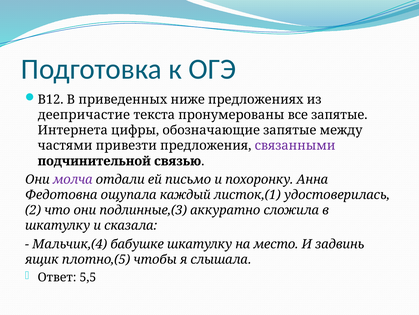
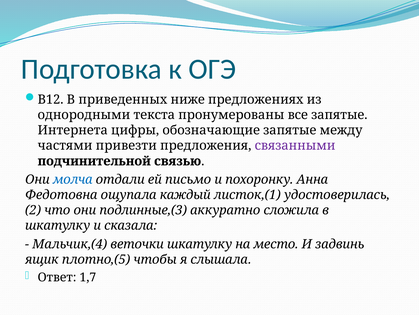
деепричастие: деепричастие -> однородными (84, 115)
молча colour: purple -> blue (73, 179)
бабушке: бабушке -> веточки (137, 244)
5,5: 5,5 -> 1,7 (88, 277)
